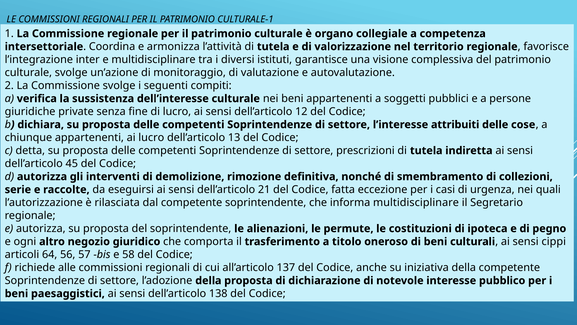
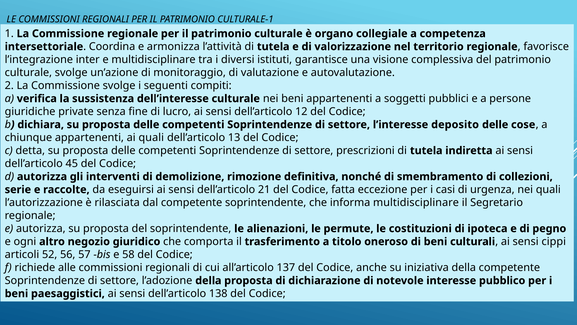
attribuiti: attribuiti -> deposito (455, 124)
ai lucro: lucro -> quali (151, 137)
64: 64 -> 52 (50, 254)
